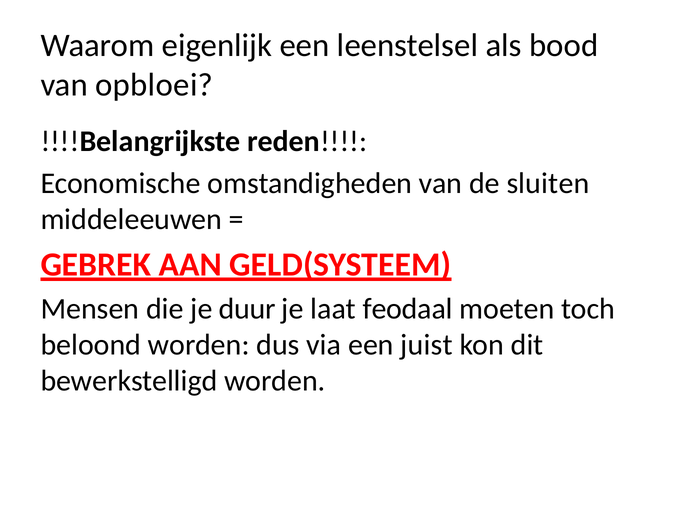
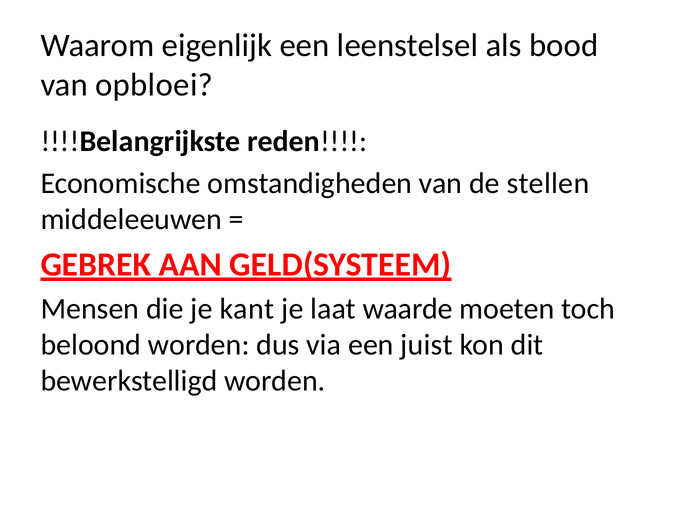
sluiten: sluiten -> stellen (548, 184)
duur: duur -> kant (247, 309)
feodaal: feodaal -> waarde (408, 309)
